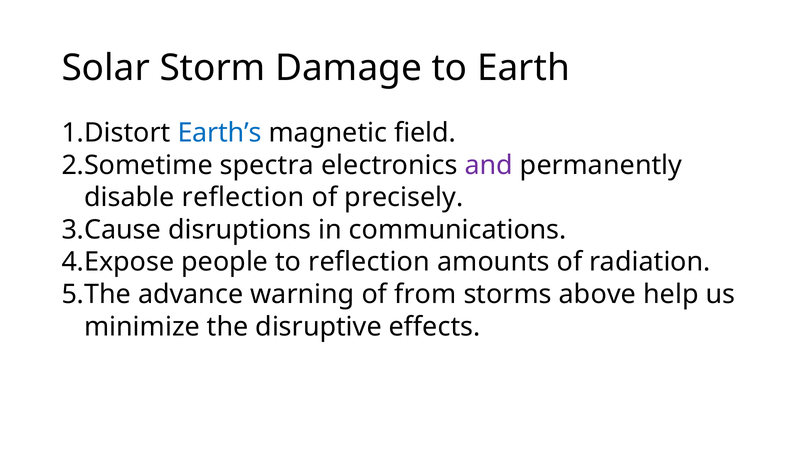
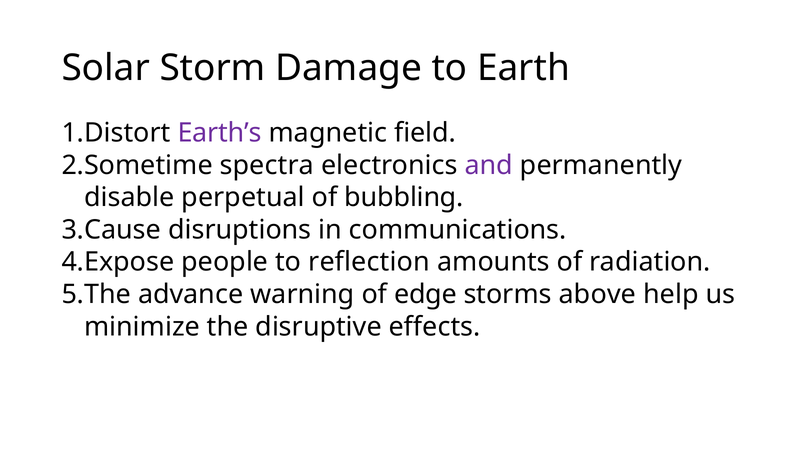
Earth’s colour: blue -> purple (220, 133)
disable reflection: reflection -> perpetual (243, 198)
precisely: precisely -> bubbling (404, 198)
from: from -> edge (425, 295)
